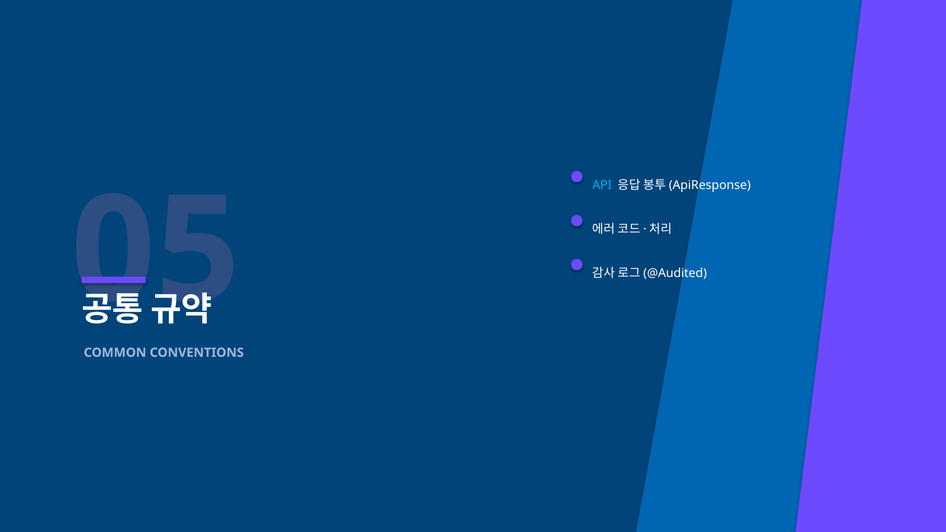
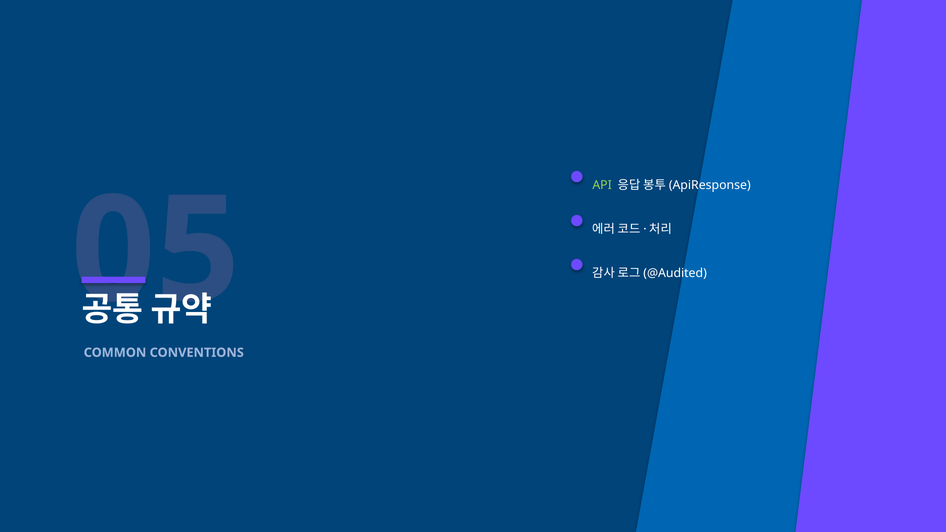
API colour: light blue -> light green (602, 185)
